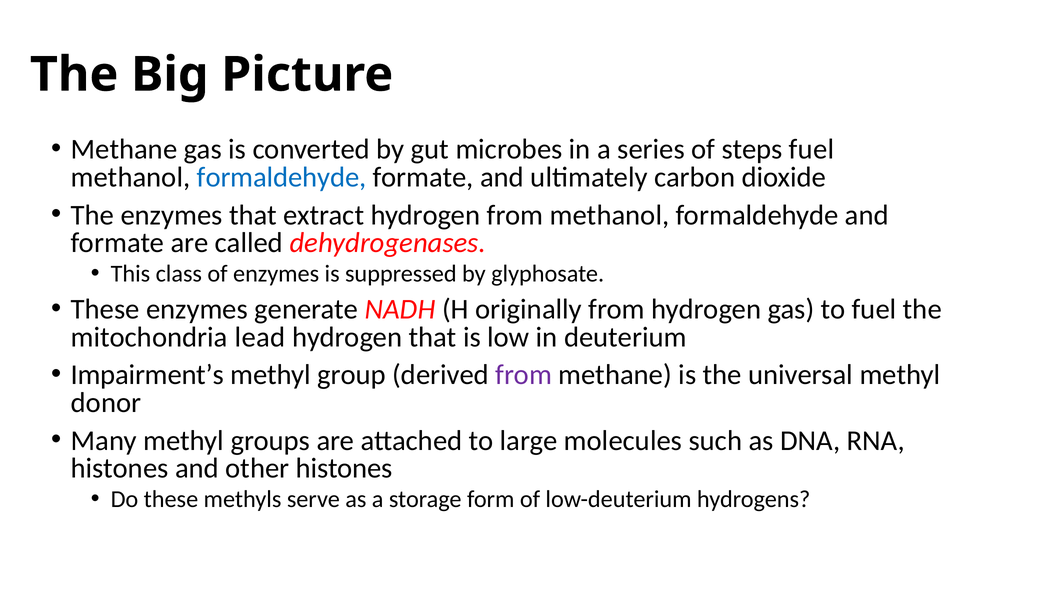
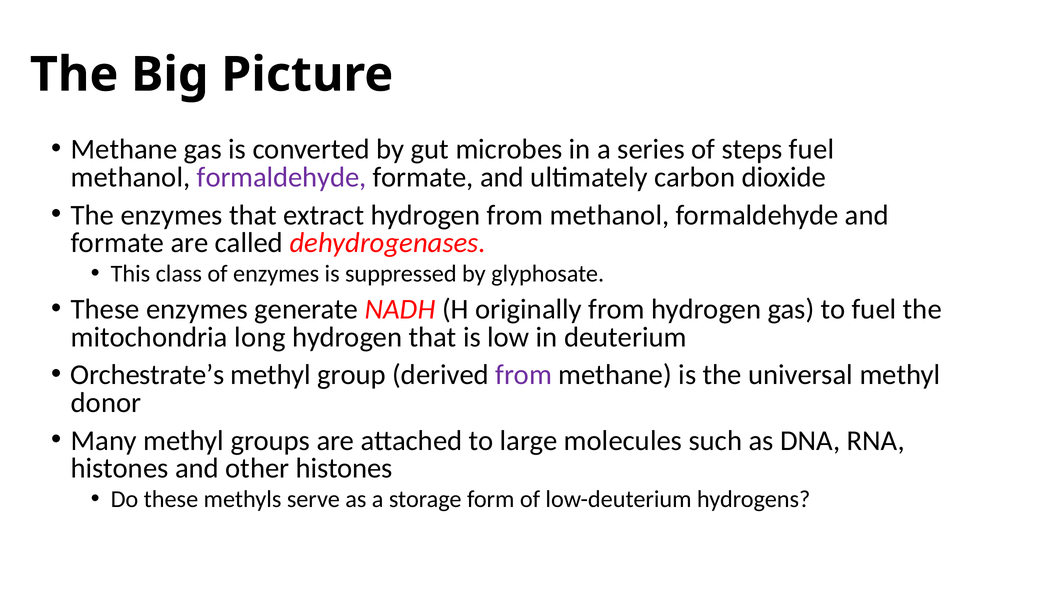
formaldehyde colour: blue -> purple (282, 177)
lead: lead -> long (260, 337)
Impairment’s: Impairment’s -> Orchestrate’s (147, 375)
